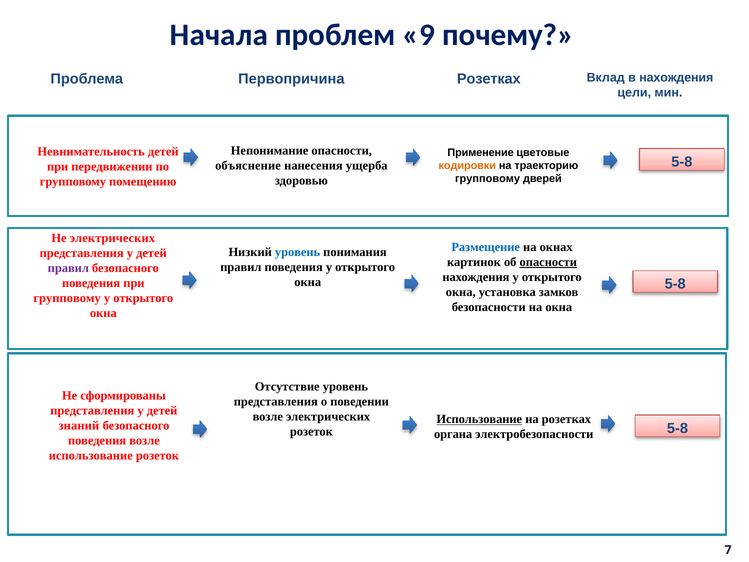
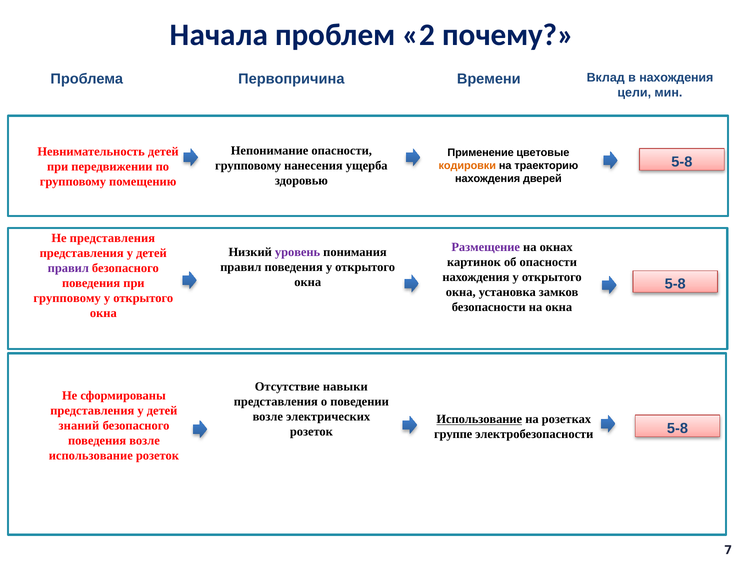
9: 9 -> 2 (419, 35)
Розетках: Розетках -> Времени (489, 79)
объяснение: объяснение -> групповому (248, 166)
групповому: групповому -> нахождения (488, 179)
Не электрических: электрических -> представления (112, 238)
Размещение colour: blue -> purple (486, 247)
уровень colour: blue -> purple (298, 252)
опасности underline: present -> none (548, 262)
Отсутствие уровень: уровень -> навыки (345, 386)
органа: органа -> группе (453, 434)
